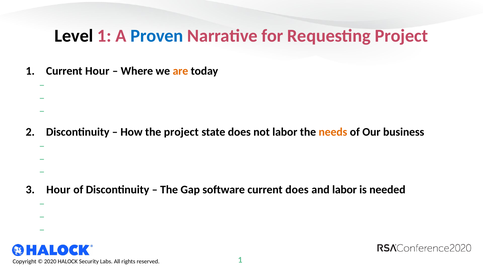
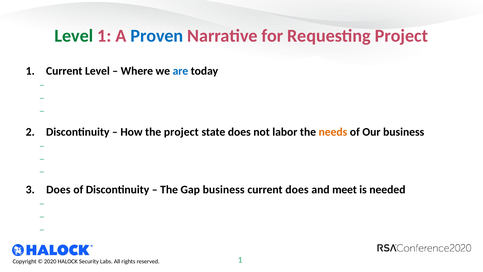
Level colour: black -> green (74, 36)
Current Hour: Hour -> Level (97, 71)
are colour: orange -> blue (180, 71)
Hour: Hour -> Does (58, 190)
Gap software: software -> business (224, 190)
and labor: labor -> meet (345, 190)
